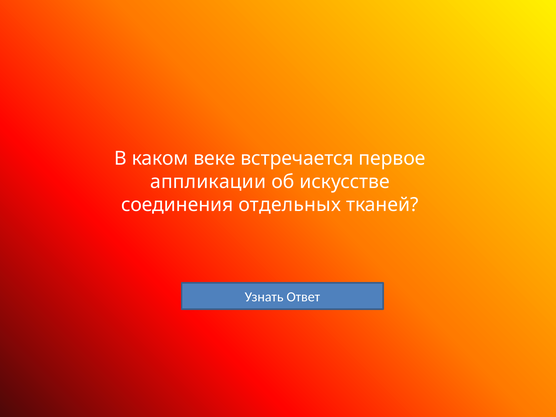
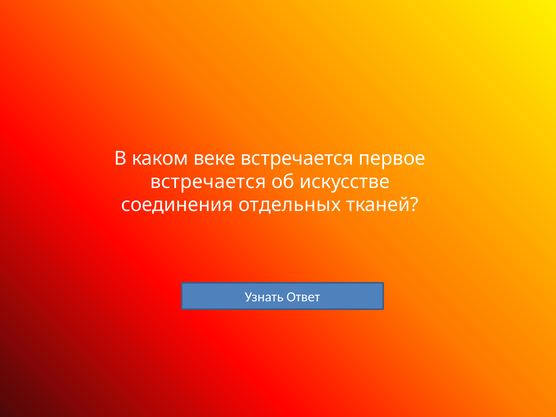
аппликации: аппликации -> встречается (208, 182)
